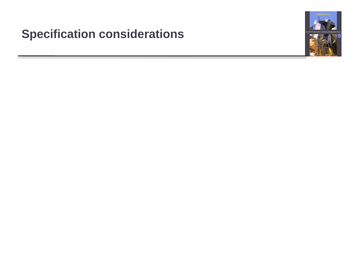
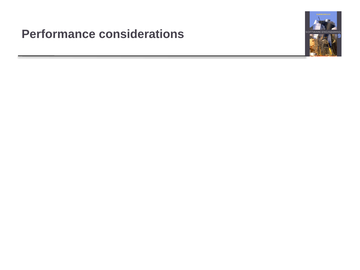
Specification: Specification -> Performance (59, 34)
